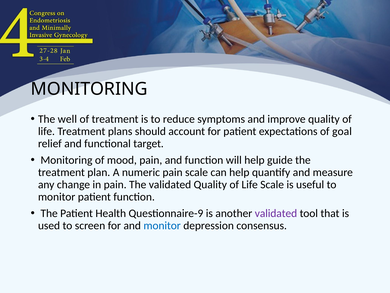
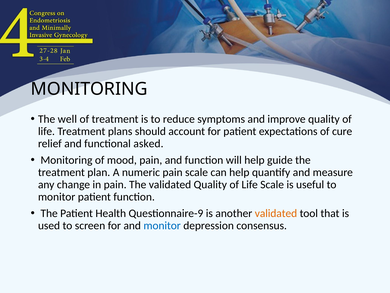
goal: goal -> cure (342, 131)
target: target -> asked (148, 143)
validated colour: purple -> orange (276, 213)
